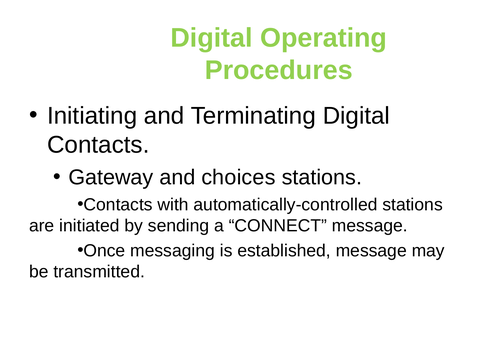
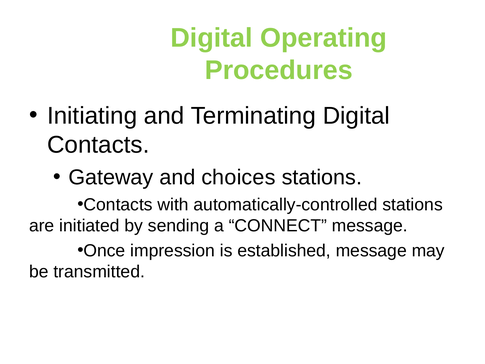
messaging: messaging -> impression (173, 251)
